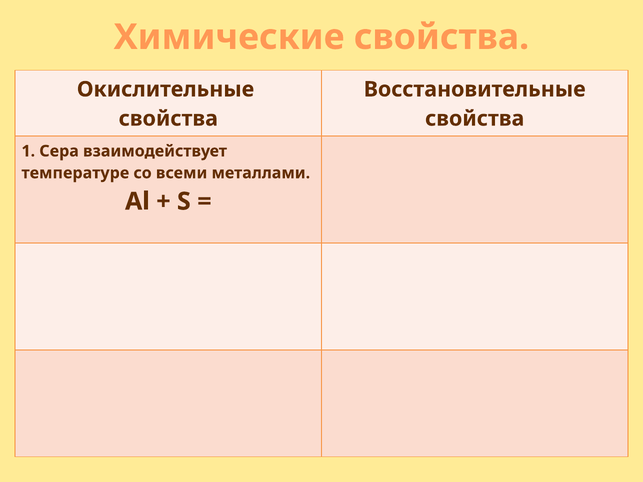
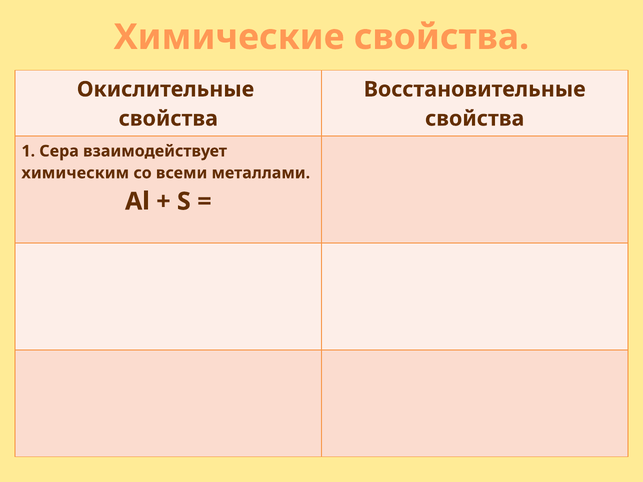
температуре: температуре -> химическим (75, 173)
